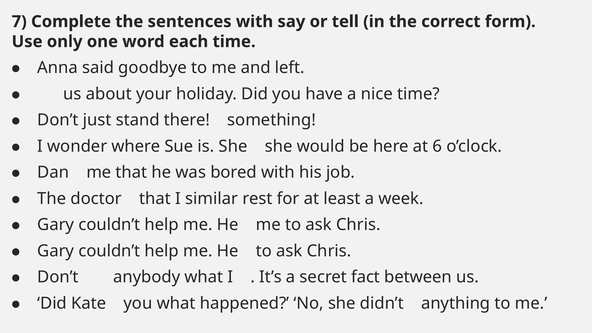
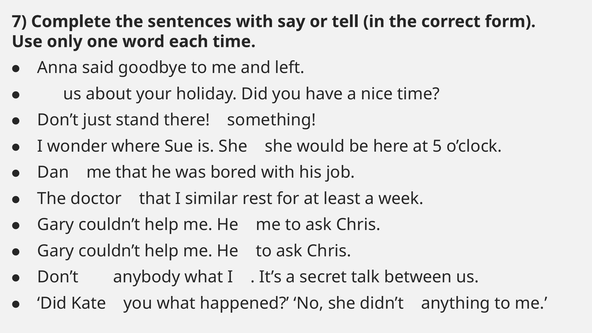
6: 6 -> 5 (437, 146)
fact: fact -> talk (366, 277)
